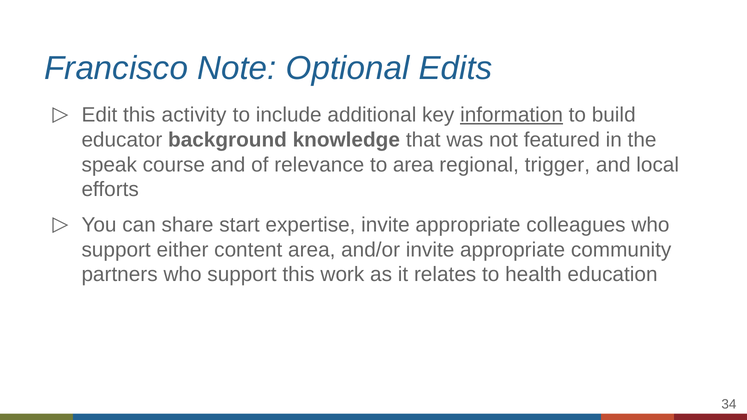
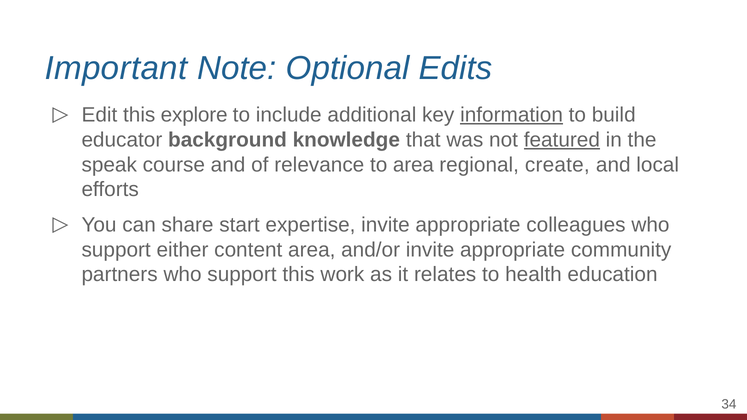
Francisco: Francisco -> Important (116, 68)
activity: activity -> explore (194, 115)
featured underline: none -> present (562, 140)
trigger: trigger -> create (557, 165)
